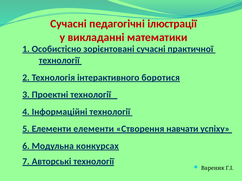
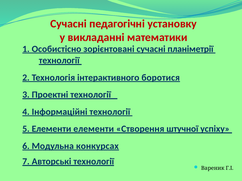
iлюстрацiї: iлюстрацiї -> установку (172, 24)
практичної: практичної -> планiметрiї (190, 49)
навчати: навчати -> штучної (182, 129)
